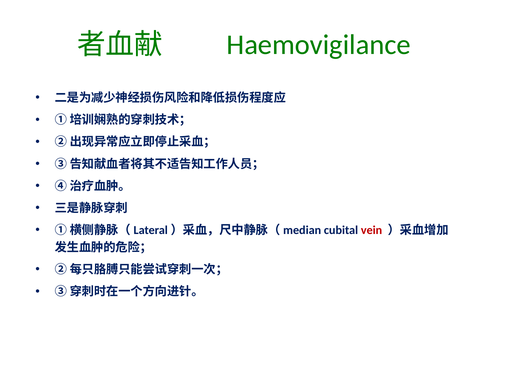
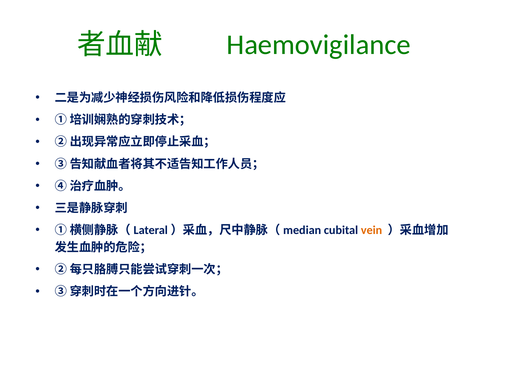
vein colour: red -> orange (371, 230)
